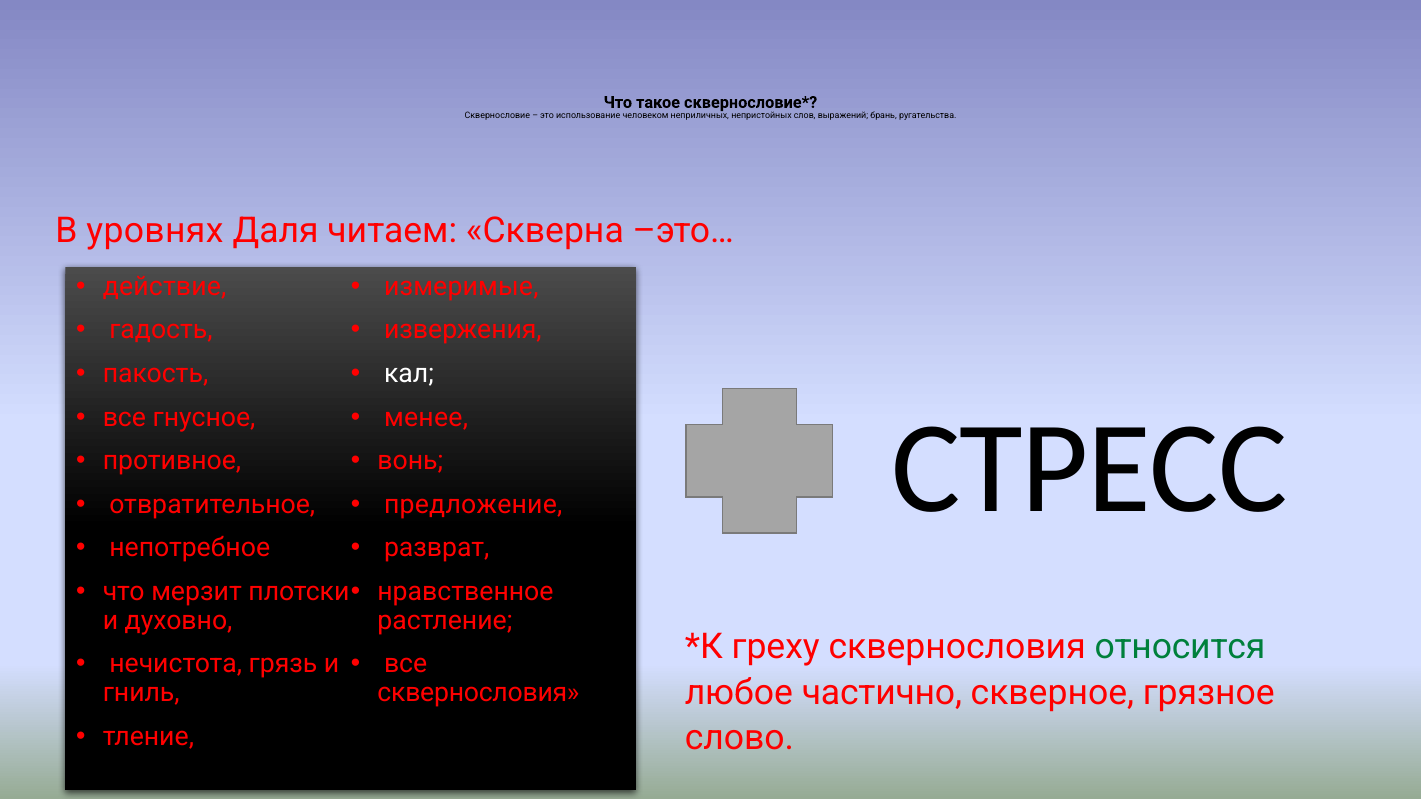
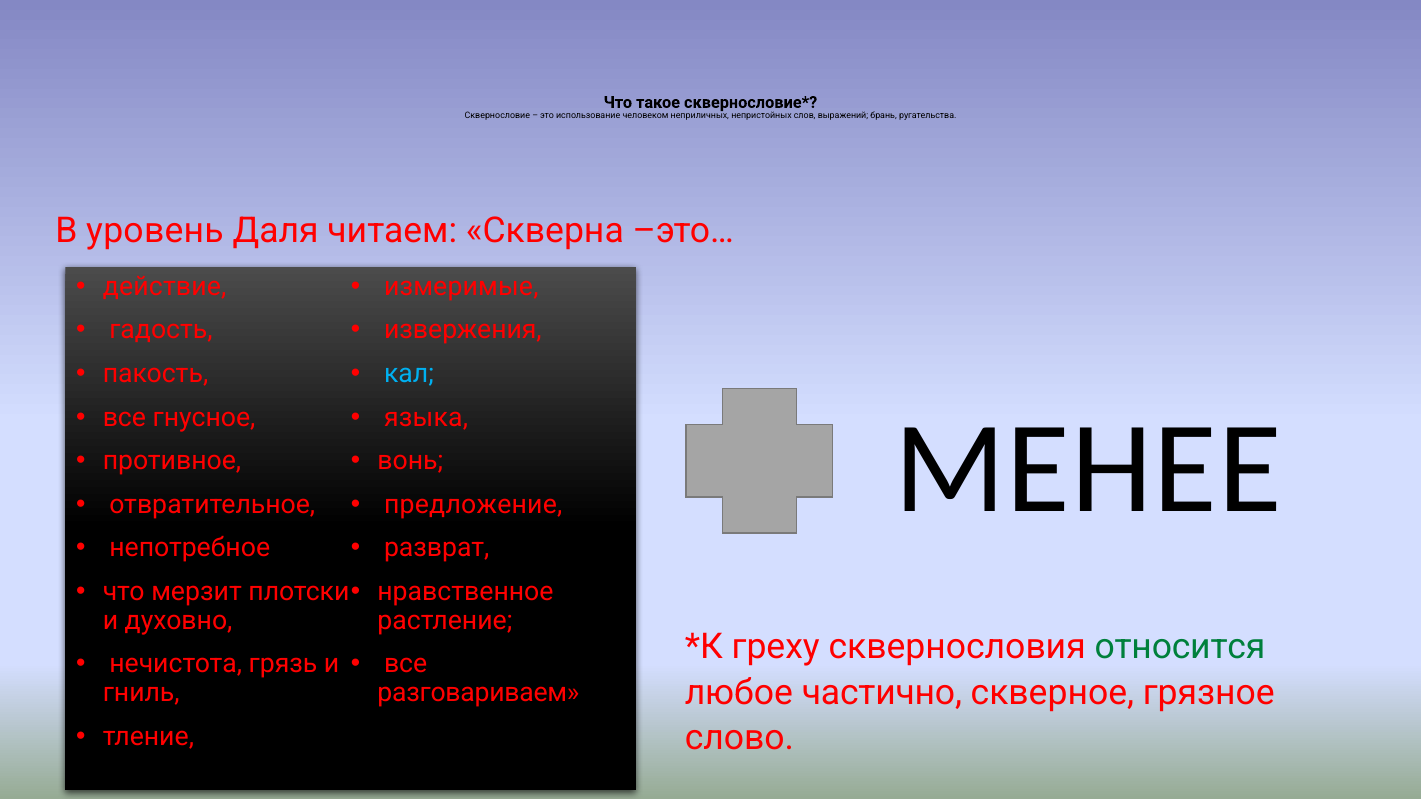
уровнях: уровнях -> уровень (155, 231)
кал colour: white -> light blue (409, 374)
менее: менее -> языка (426, 417)
СТРЕСС: СТРЕСС -> МЕНЕЕ (1088, 468)
сквернословия: сквернословия -> разговариваем (478, 693)
